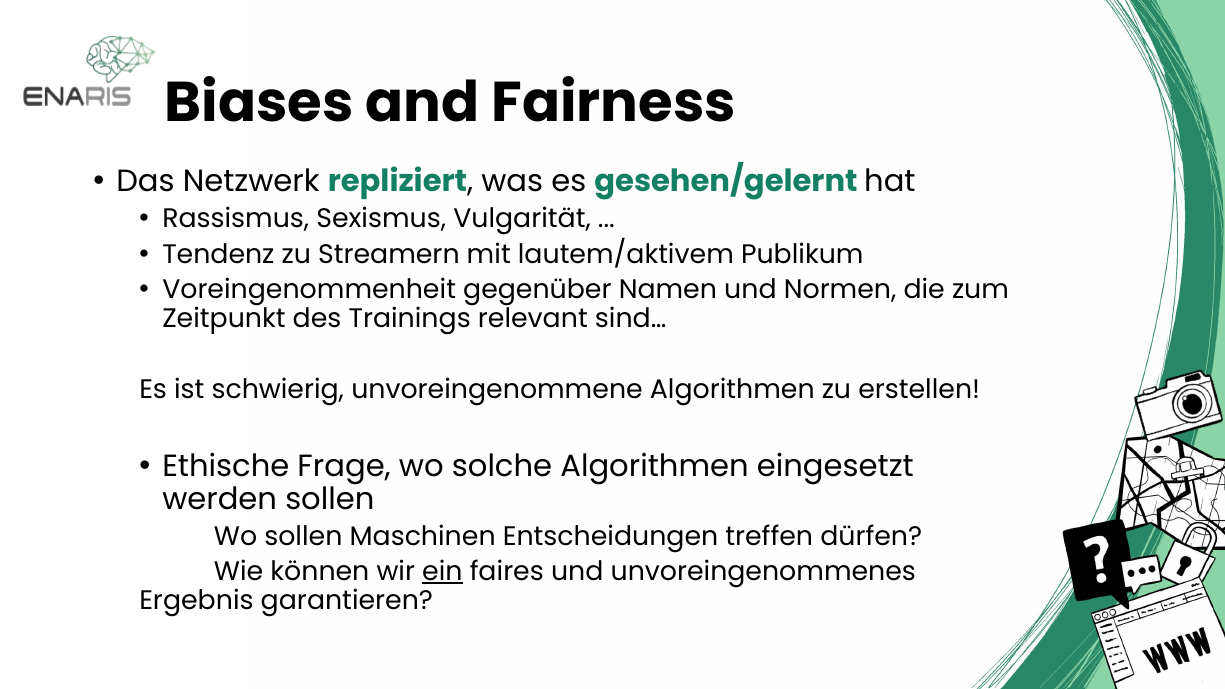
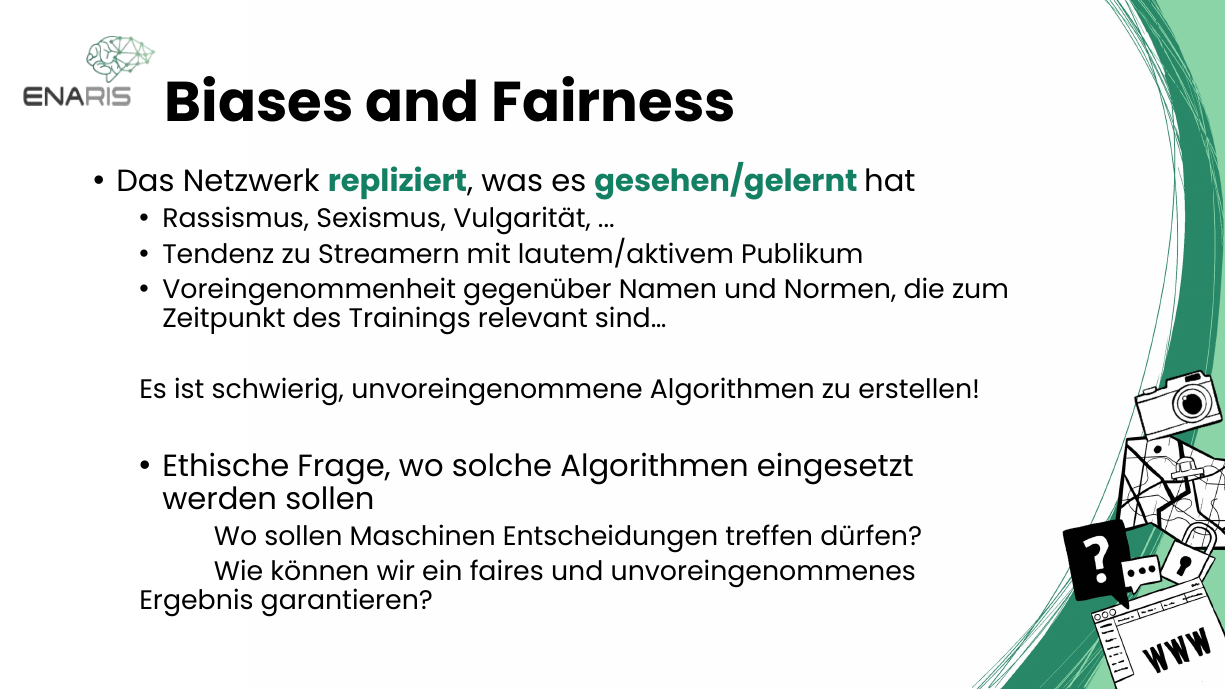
ein underline: present -> none (442, 572)
